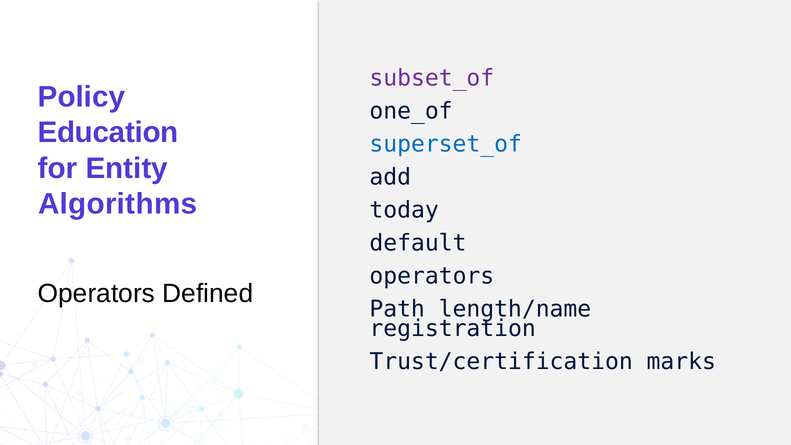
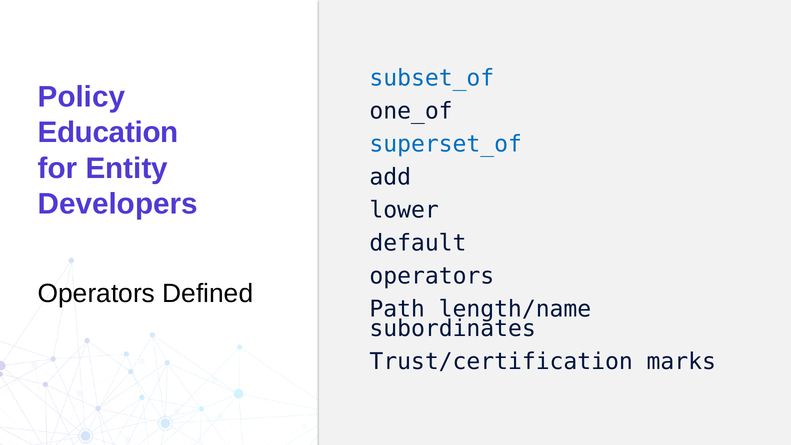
subset_of colour: purple -> blue (432, 78)
Algorithms: Algorithms -> Developers (118, 204)
today: today -> lower (404, 210)
registration: registration -> subordinates (453, 329)
